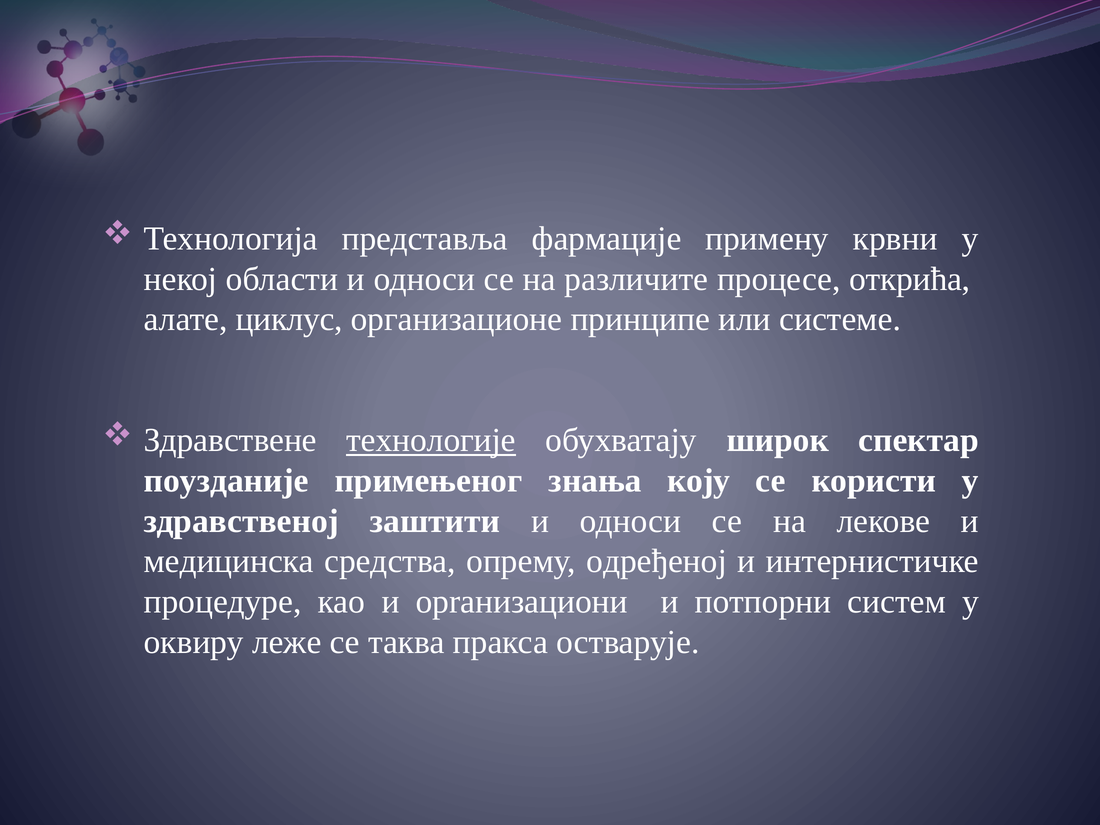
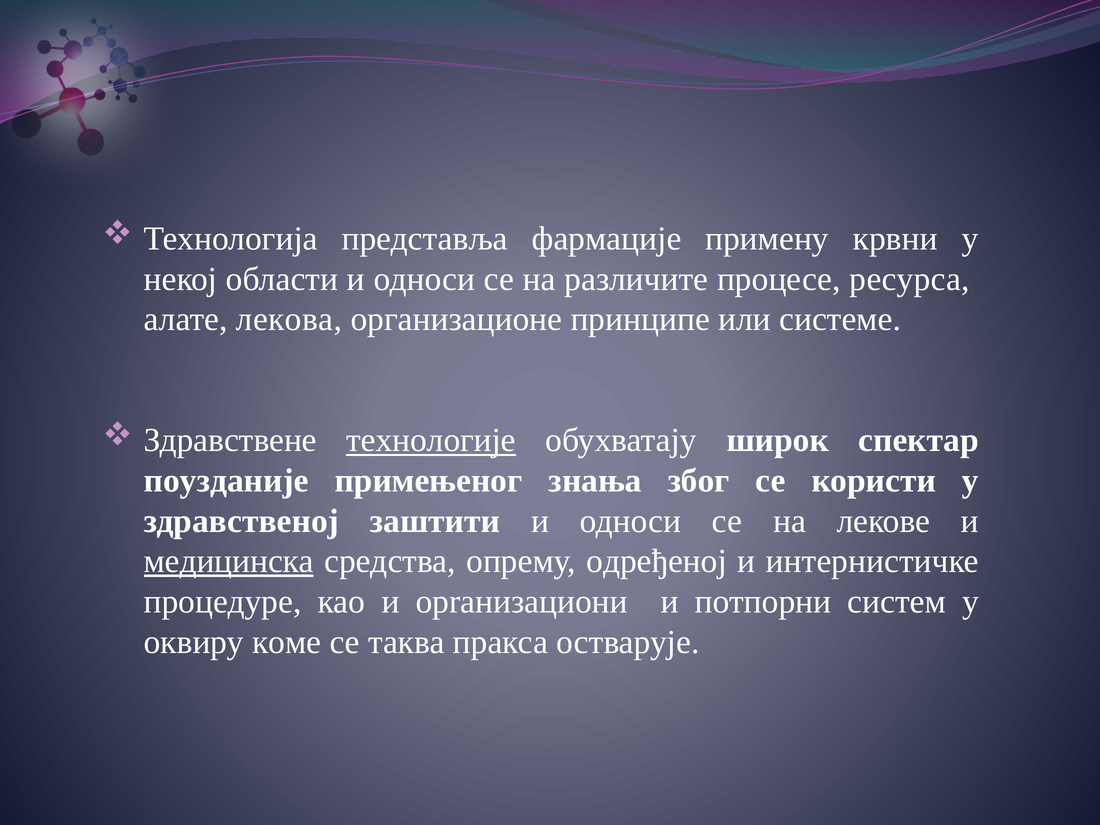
открића: открића -> ресурса (910, 279)
циклус: циклус -> лекова (289, 319)
коју: коју -> због (699, 481)
медицинска underline: none -> present (229, 561)
леже: леже -> коме (287, 642)
